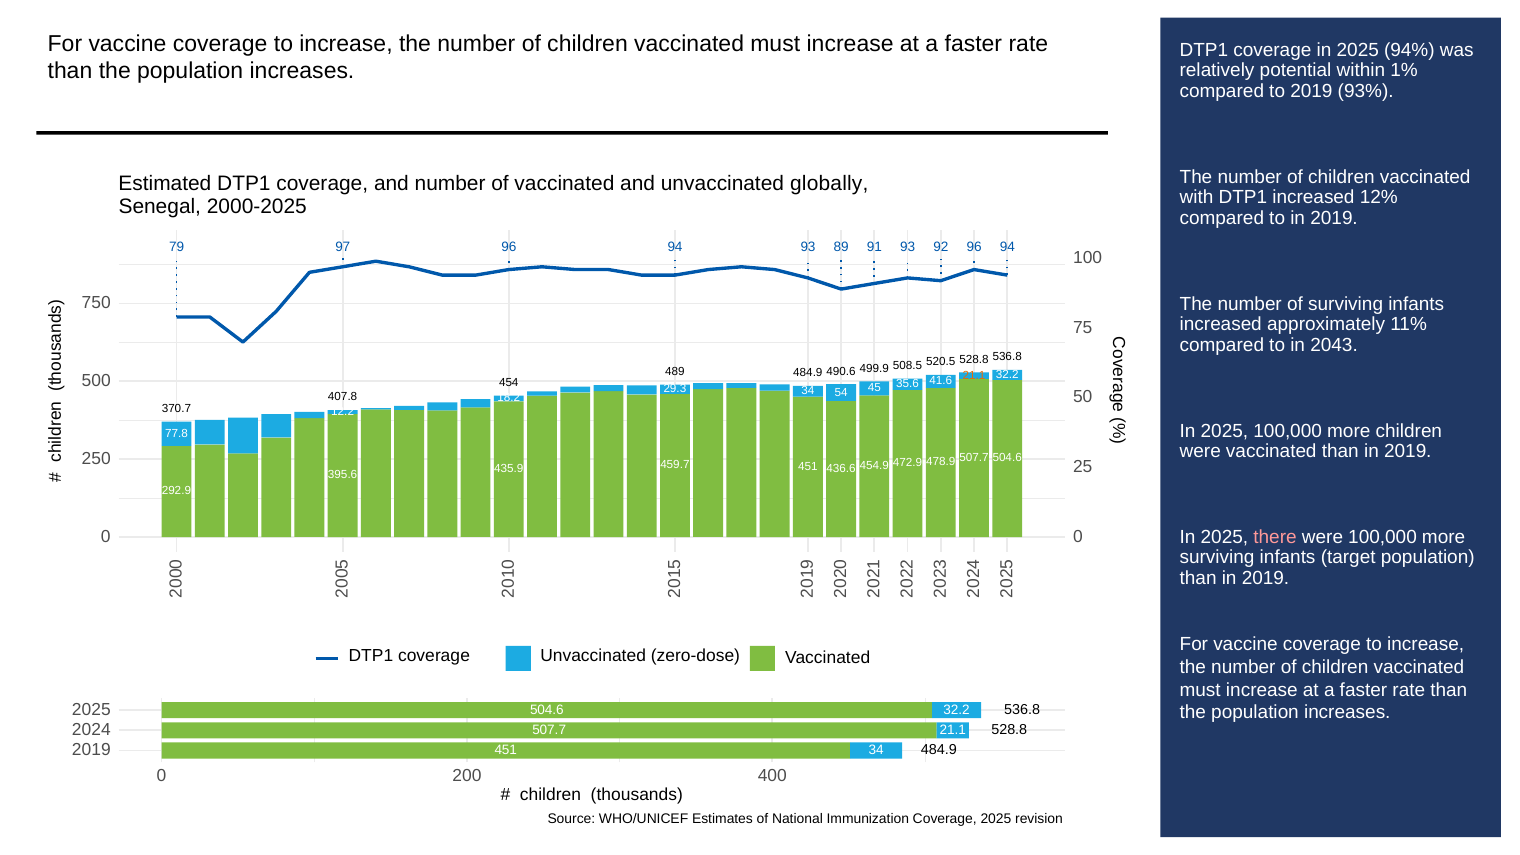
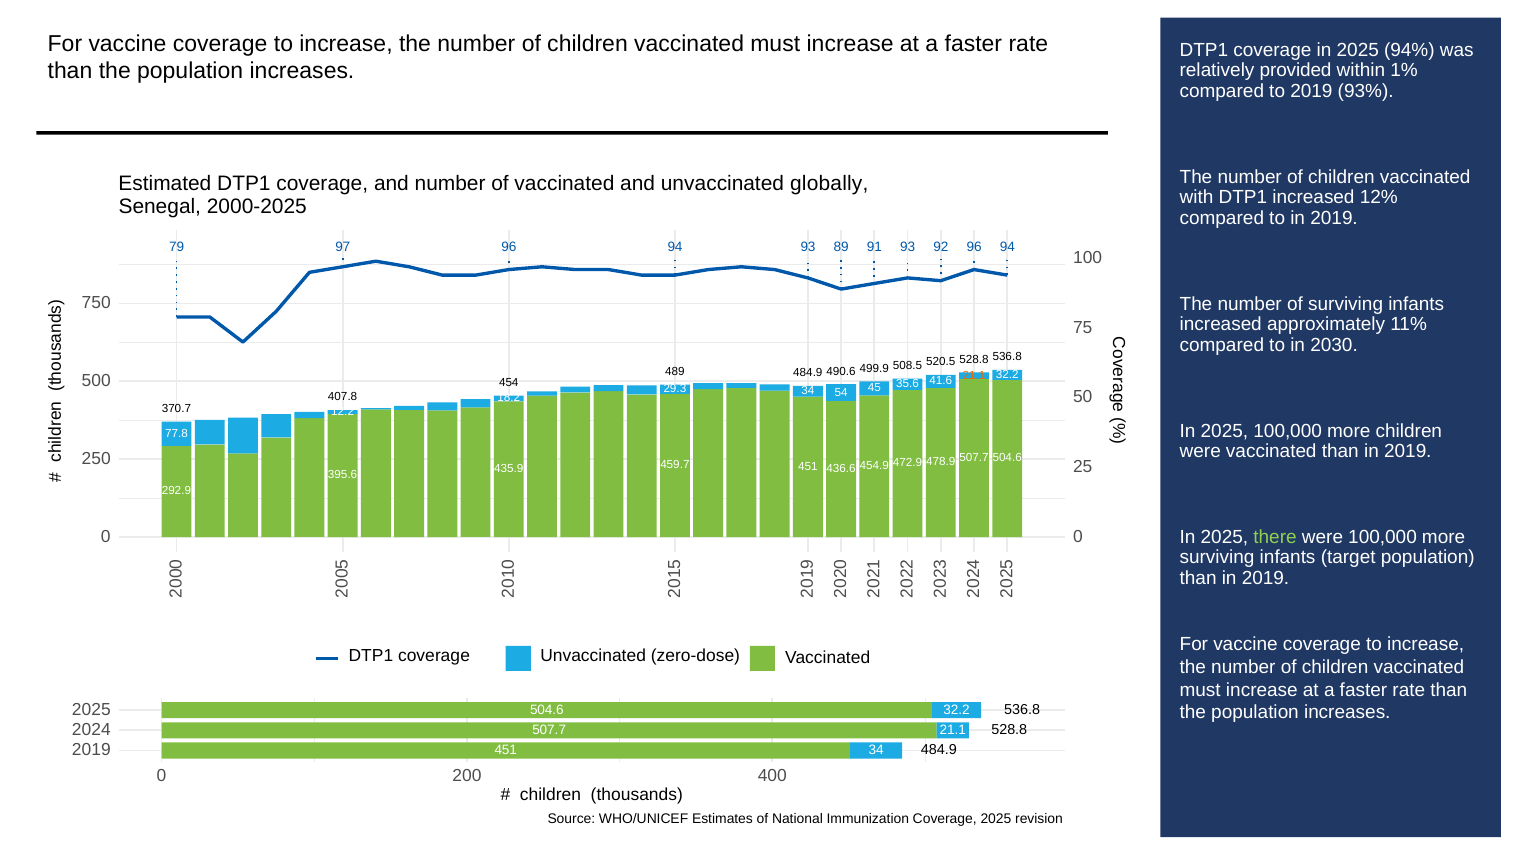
potential: potential -> provided (1296, 70)
2043: 2043 -> 2030 (1334, 345)
there colour: pink -> light green (1275, 537)
